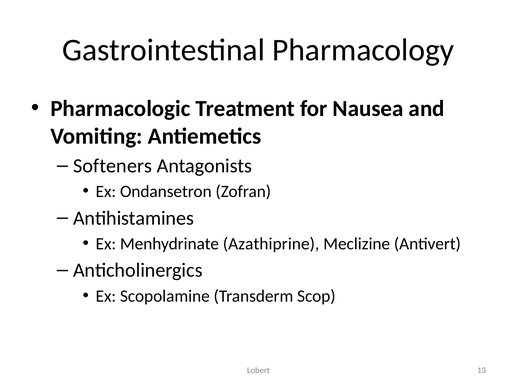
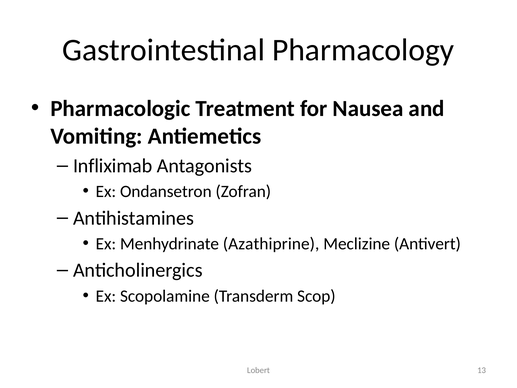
Softeners: Softeners -> Infliximab (113, 166)
